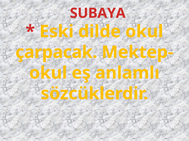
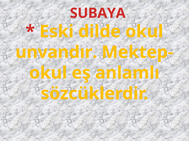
çarpacak: çarpacak -> unvandır (56, 52)
